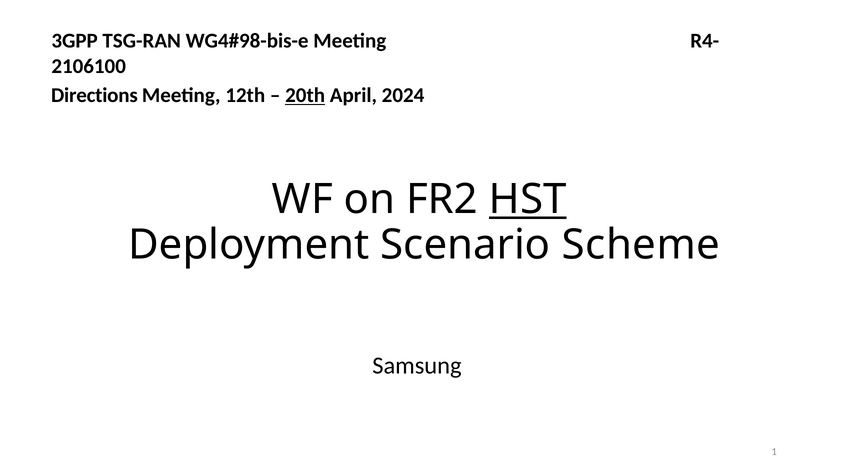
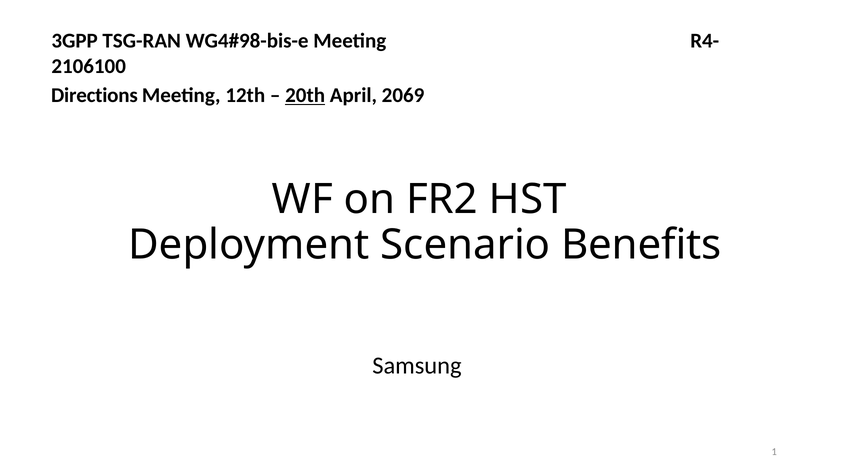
2024: 2024 -> 2069 (403, 96)
HST underline: present -> none (528, 200)
Scheme: Scheme -> Benefits (641, 245)
